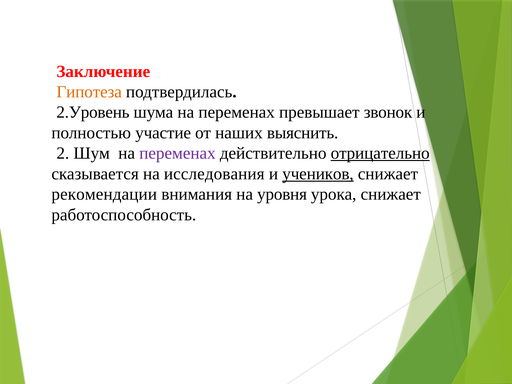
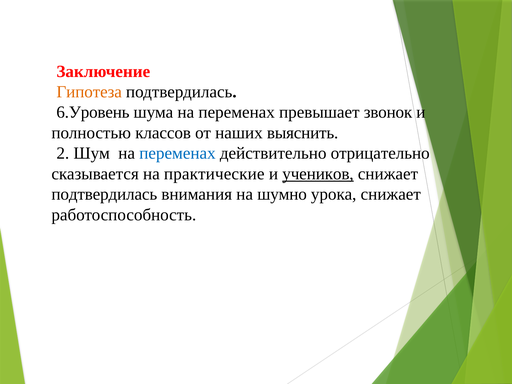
2.Уровень: 2.Уровень -> 6.Уровень (93, 112)
участие: участие -> классов (163, 133)
переменах colour: purple -> blue (177, 153)
отрицательно underline: present -> none (380, 153)
исследования: исследования -> практические (214, 174)
рекомендации: рекомендации -> подтвердилась (104, 194)
уровня: уровня -> шумно (282, 194)
